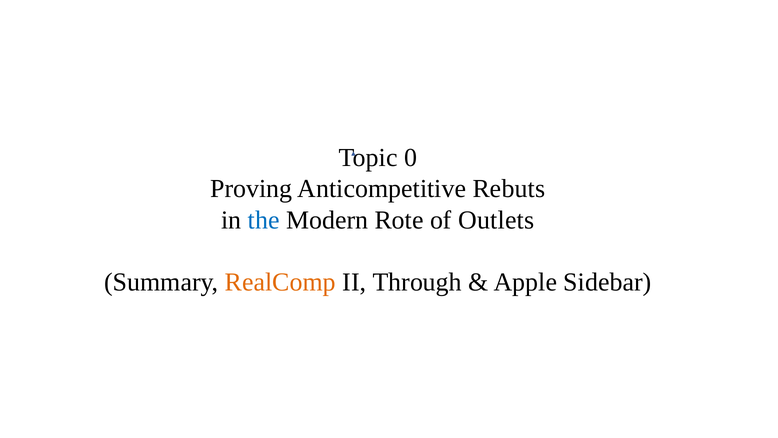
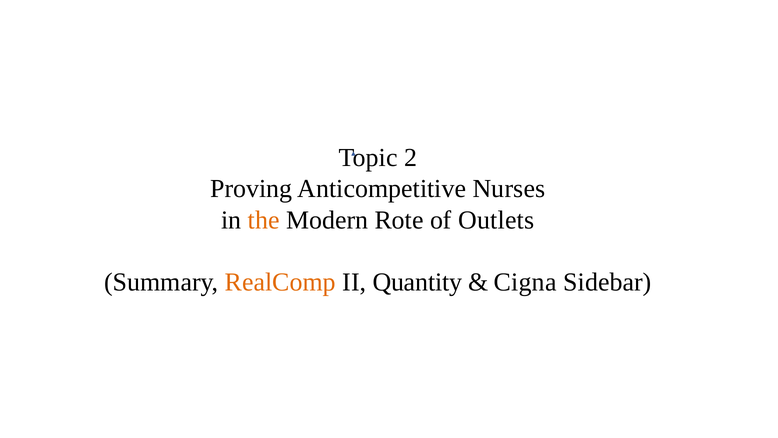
0: 0 -> 2 (411, 157)
Rebuts: Rebuts -> Nurses (509, 189)
the colour: blue -> orange (264, 220)
Through: Through -> Quantity (417, 282)
Apple: Apple -> Cigna (525, 282)
